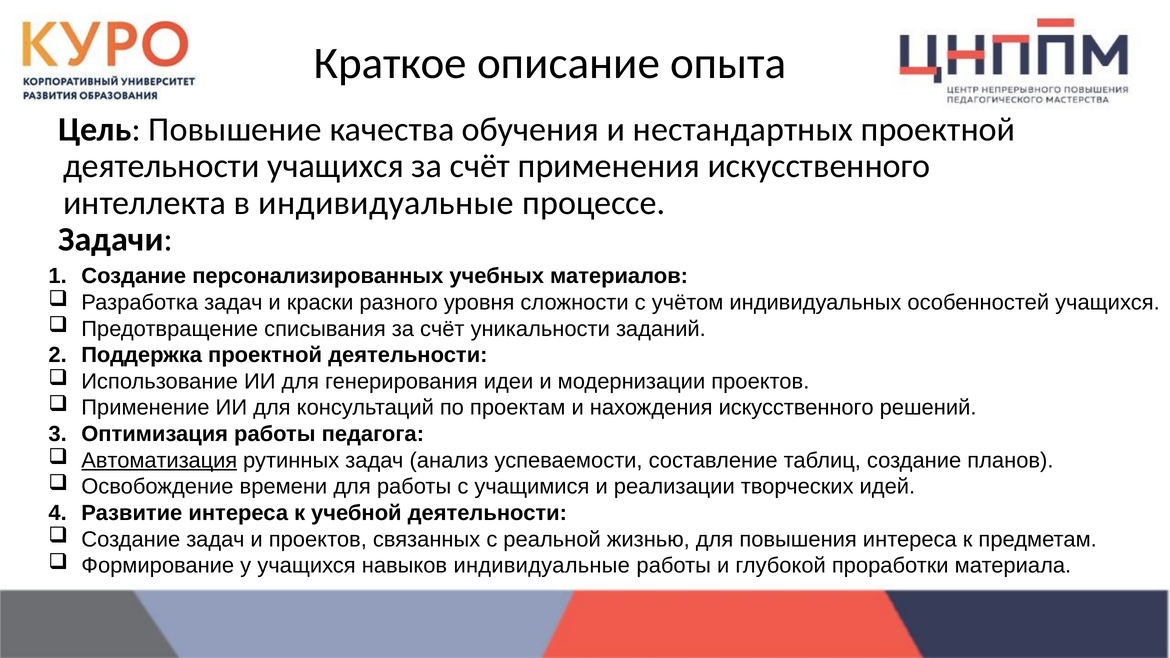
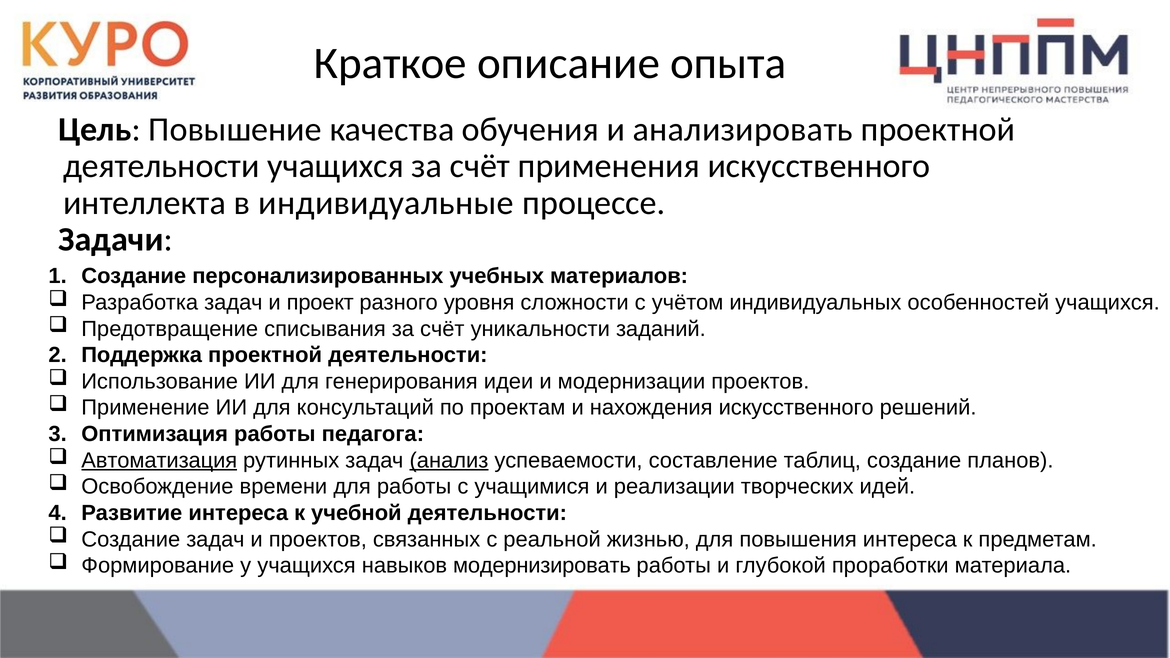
нестандартных: нестандартных -> анализировать (743, 129)
краски: краски -> проект (320, 303)
анализ underline: none -> present (449, 460)
навыков индивидуальные: индивидуальные -> модернизировать (542, 566)
